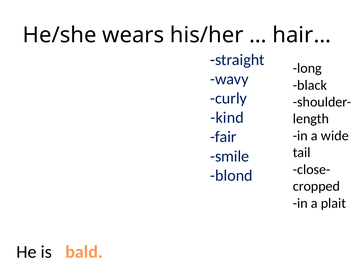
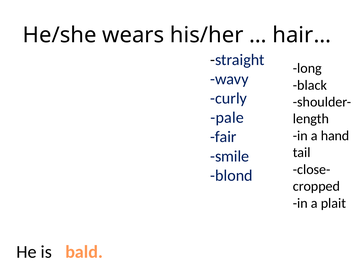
kind: kind -> pale (227, 118)
wide: wide -> hand (335, 136)
